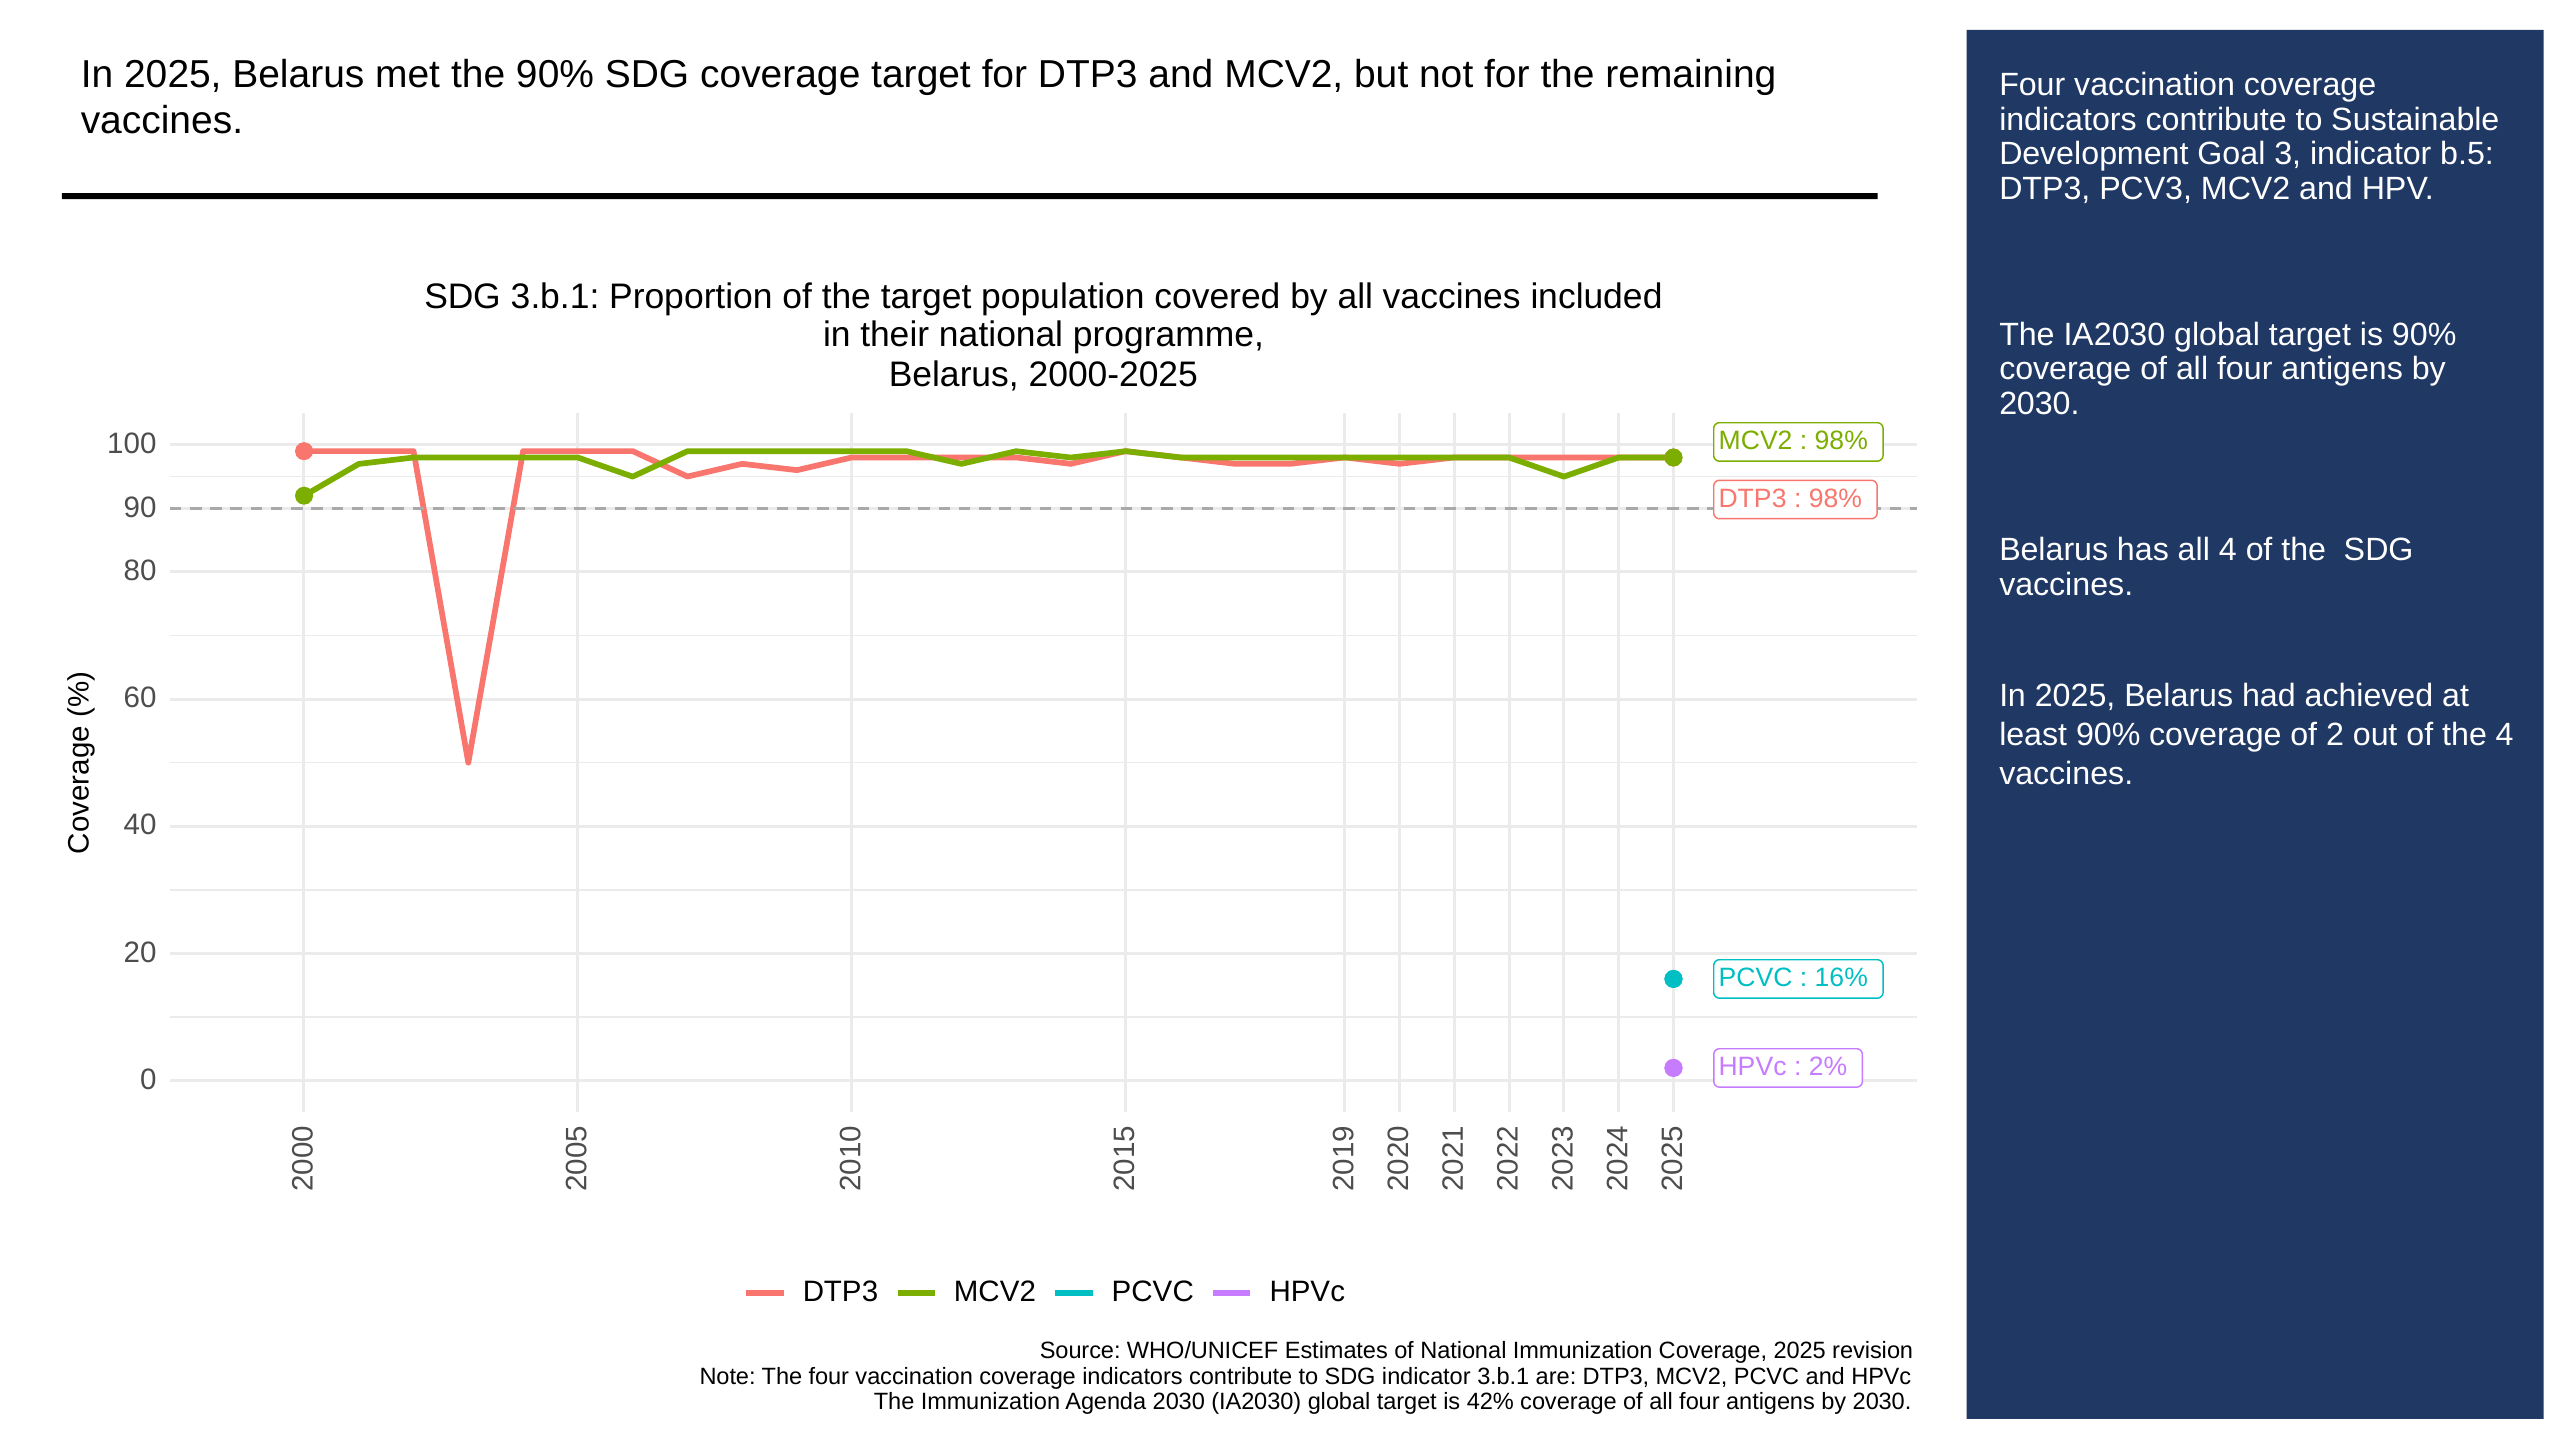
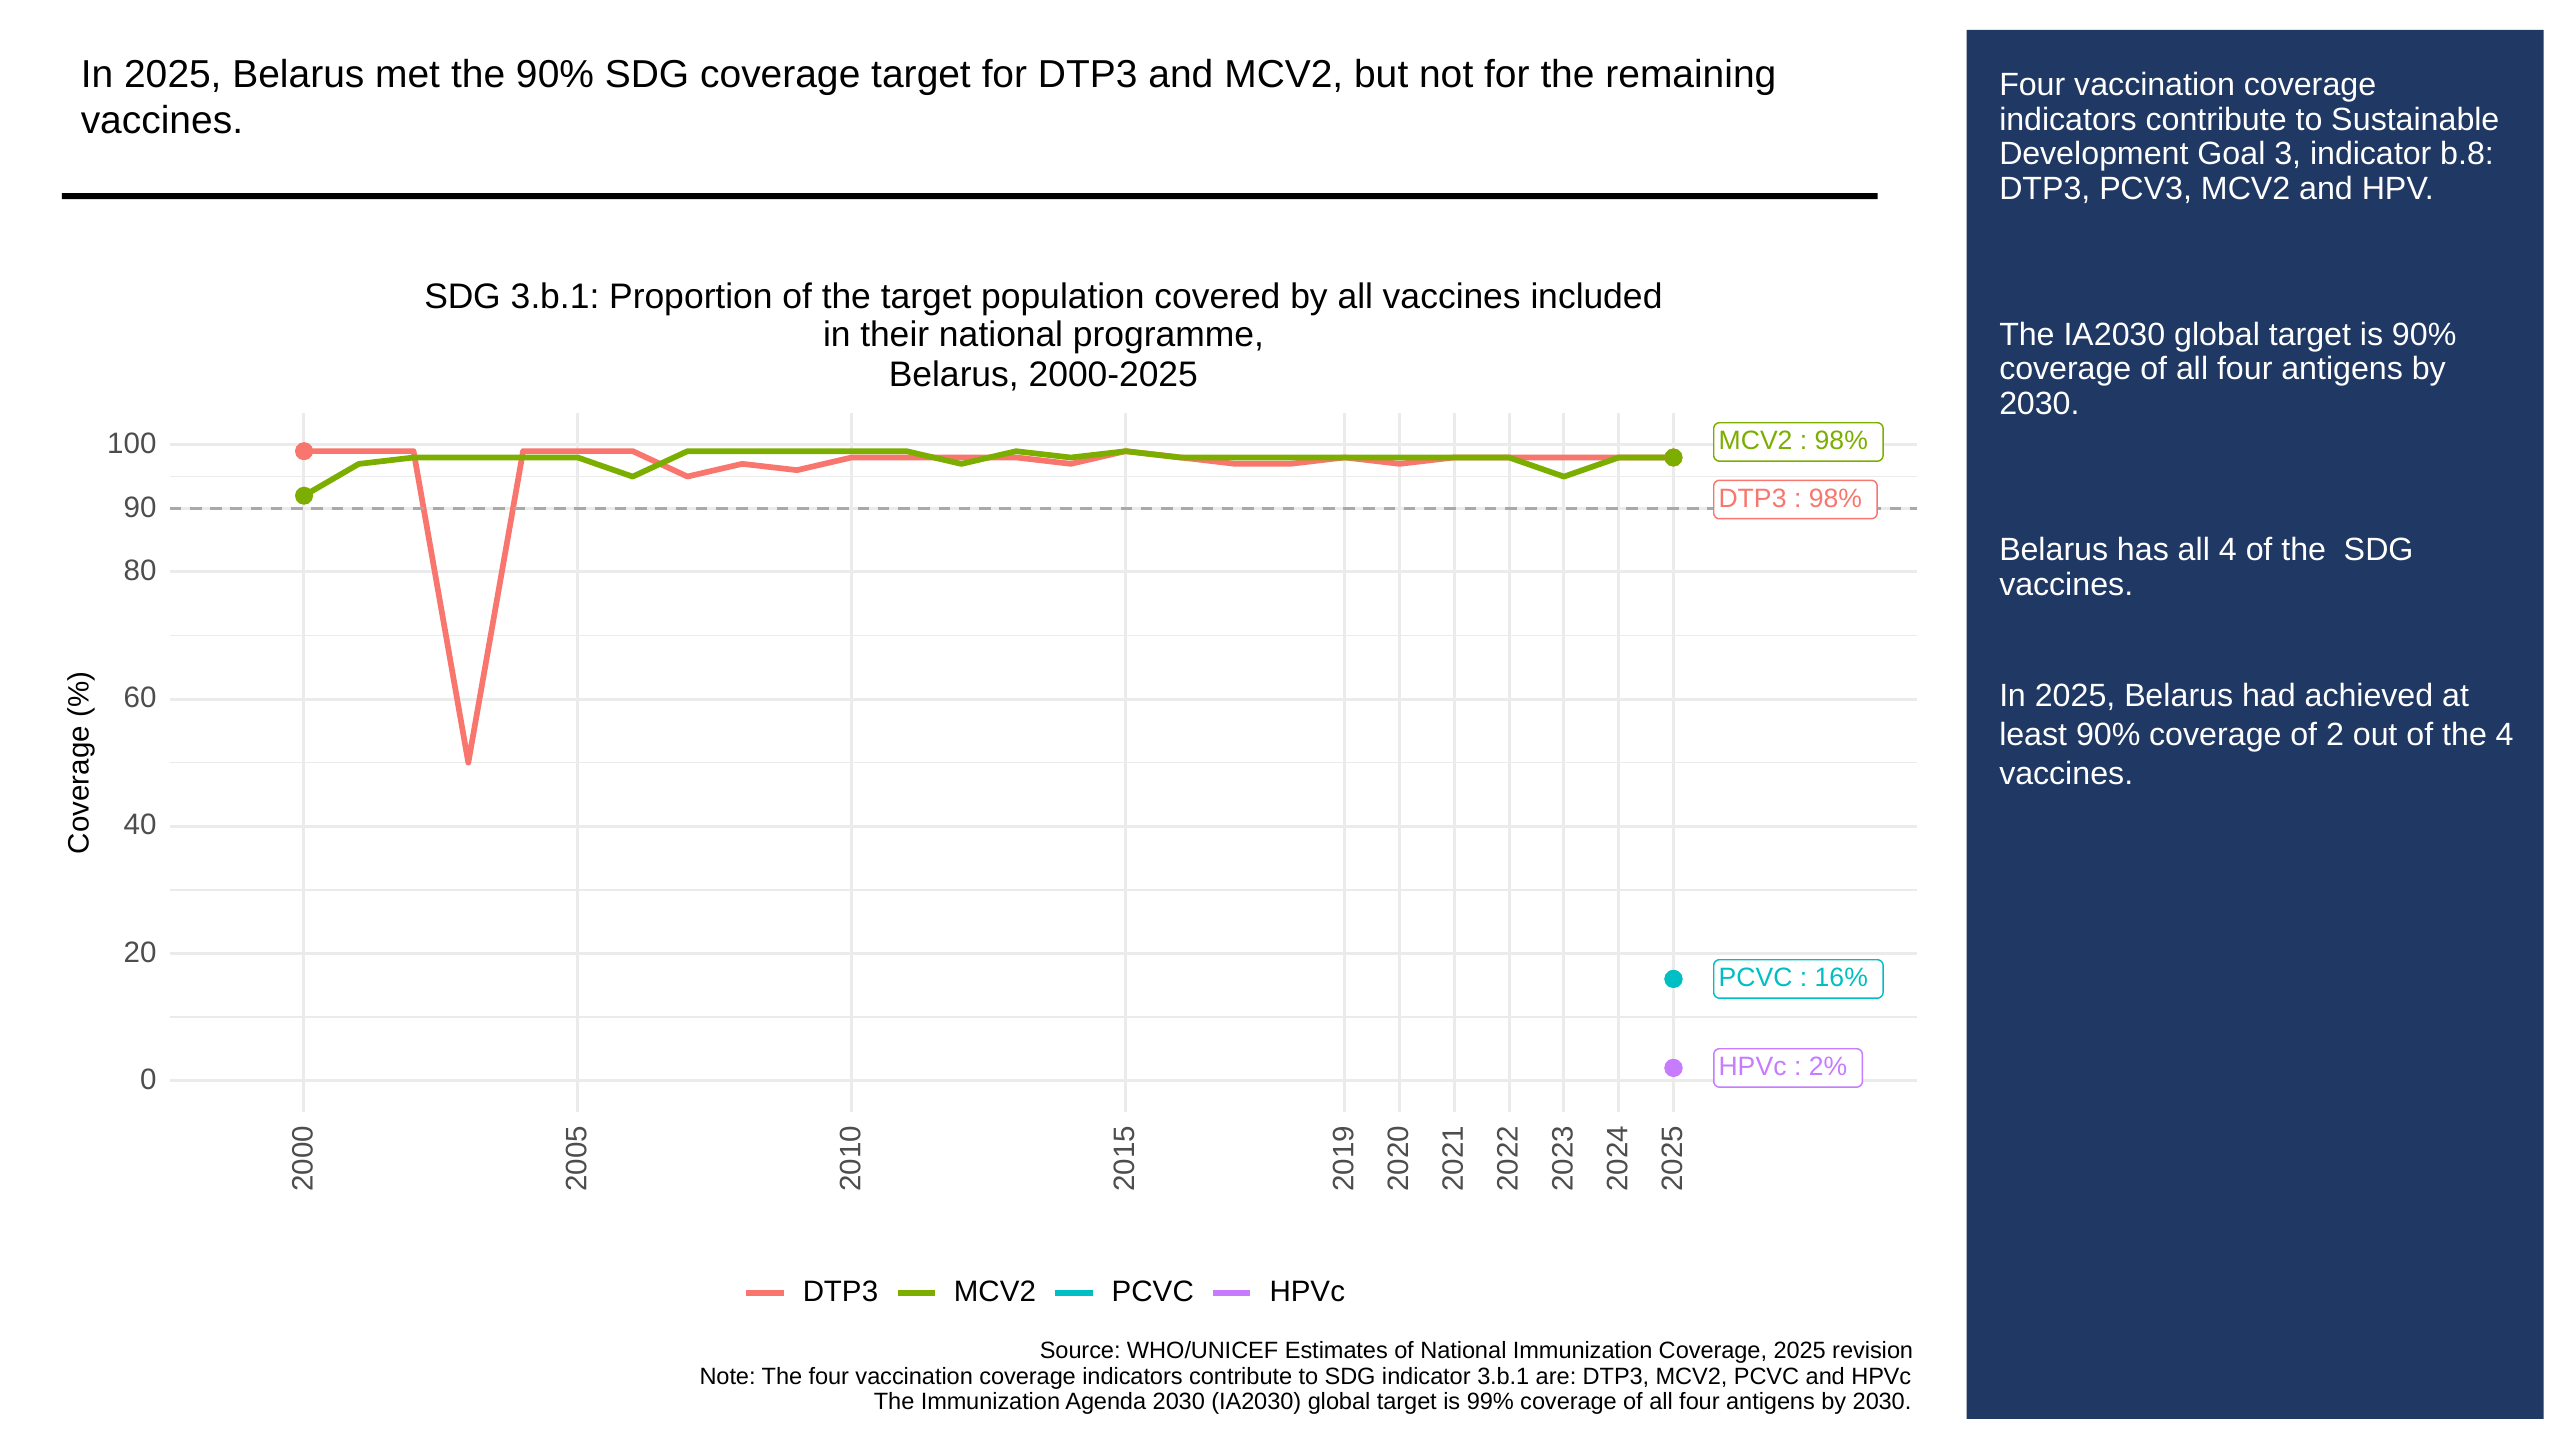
b.5: b.5 -> b.8 (2467, 154)
42%: 42% -> 99% (1490, 1402)
